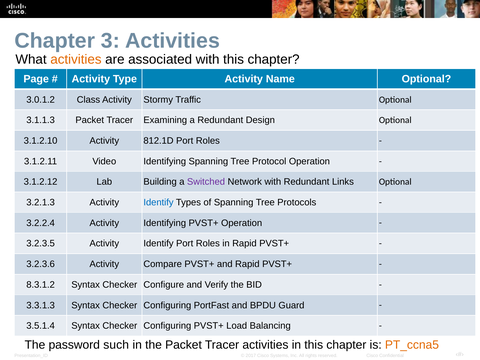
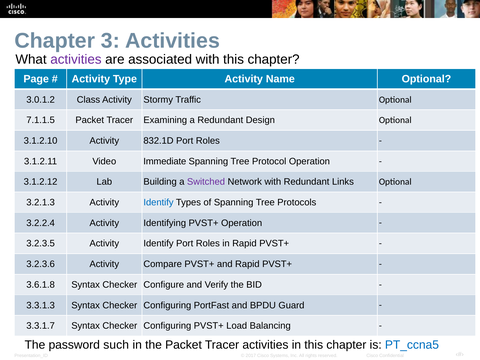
activities colour: orange -> purple (76, 59)
3.1.1.3: 3.1.1.3 -> 7.1.1.5 (41, 120)
812.1D: 812.1D -> 832.1D (159, 141)
Video Identifying: Identifying -> Immediate (165, 161)
8.3.1.2: 8.3.1.2 -> 3.6.1.8 (41, 285)
3.5.1.4: 3.5.1.4 -> 3.3.1.7 (41, 326)
PT_ccna5 colour: orange -> blue (412, 345)
